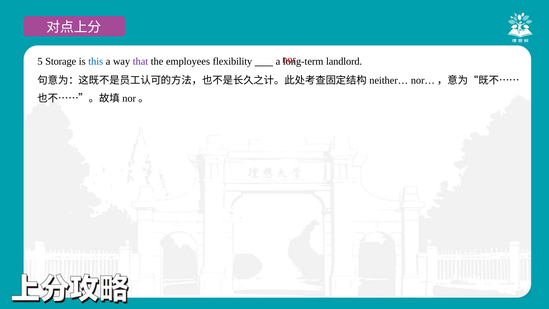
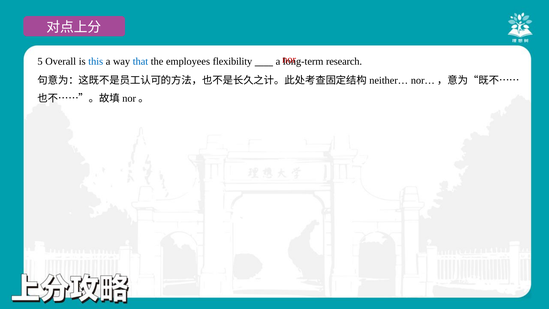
Storage: Storage -> Overall (61, 61)
that colour: purple -> blue (140, 61)
landlord: landlord -> research (344, 61)
